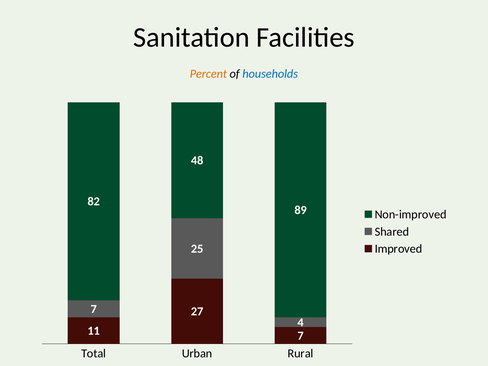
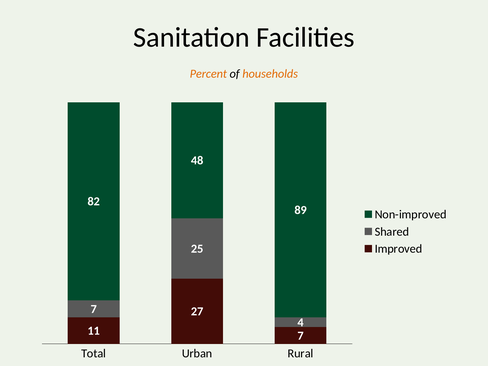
households colour: blue -> orange (270, 74)
